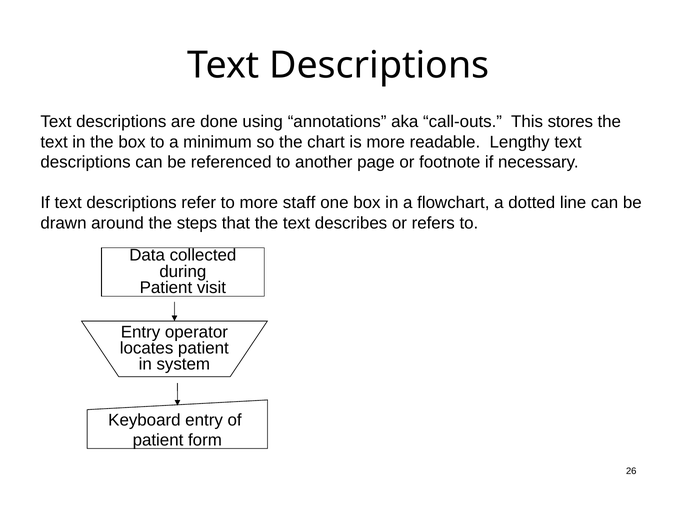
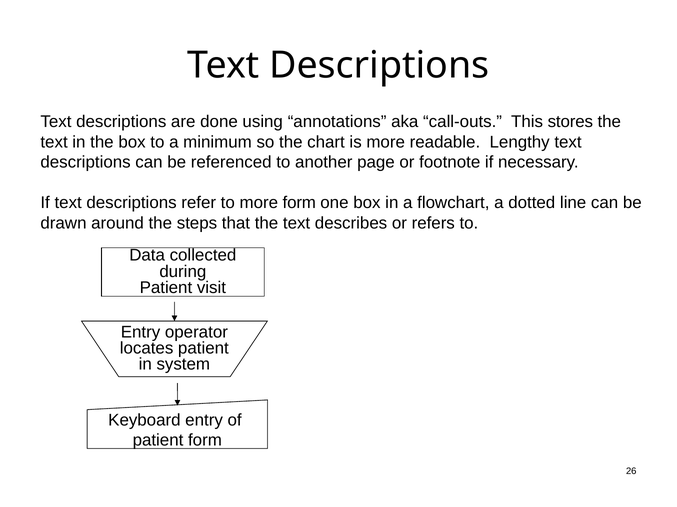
more staff: staff -> form (299, 203)
